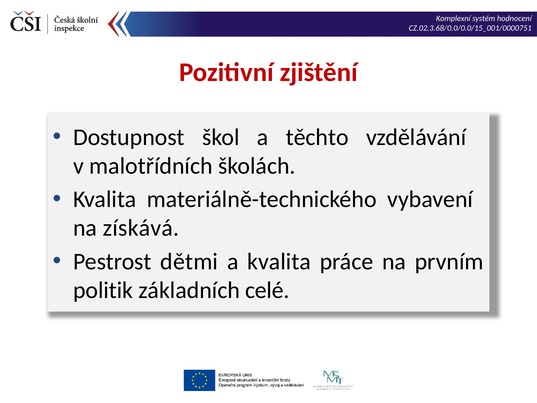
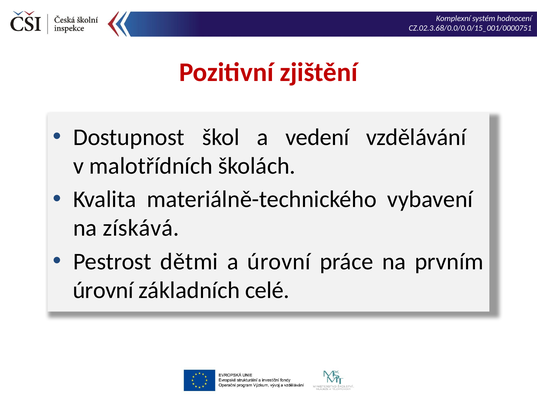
těchto: těchto -> vedení (317, 137)
a kvalita: kvalita -> úrovní (279, 261)
politik: politik -> úrovní (103, 290)
